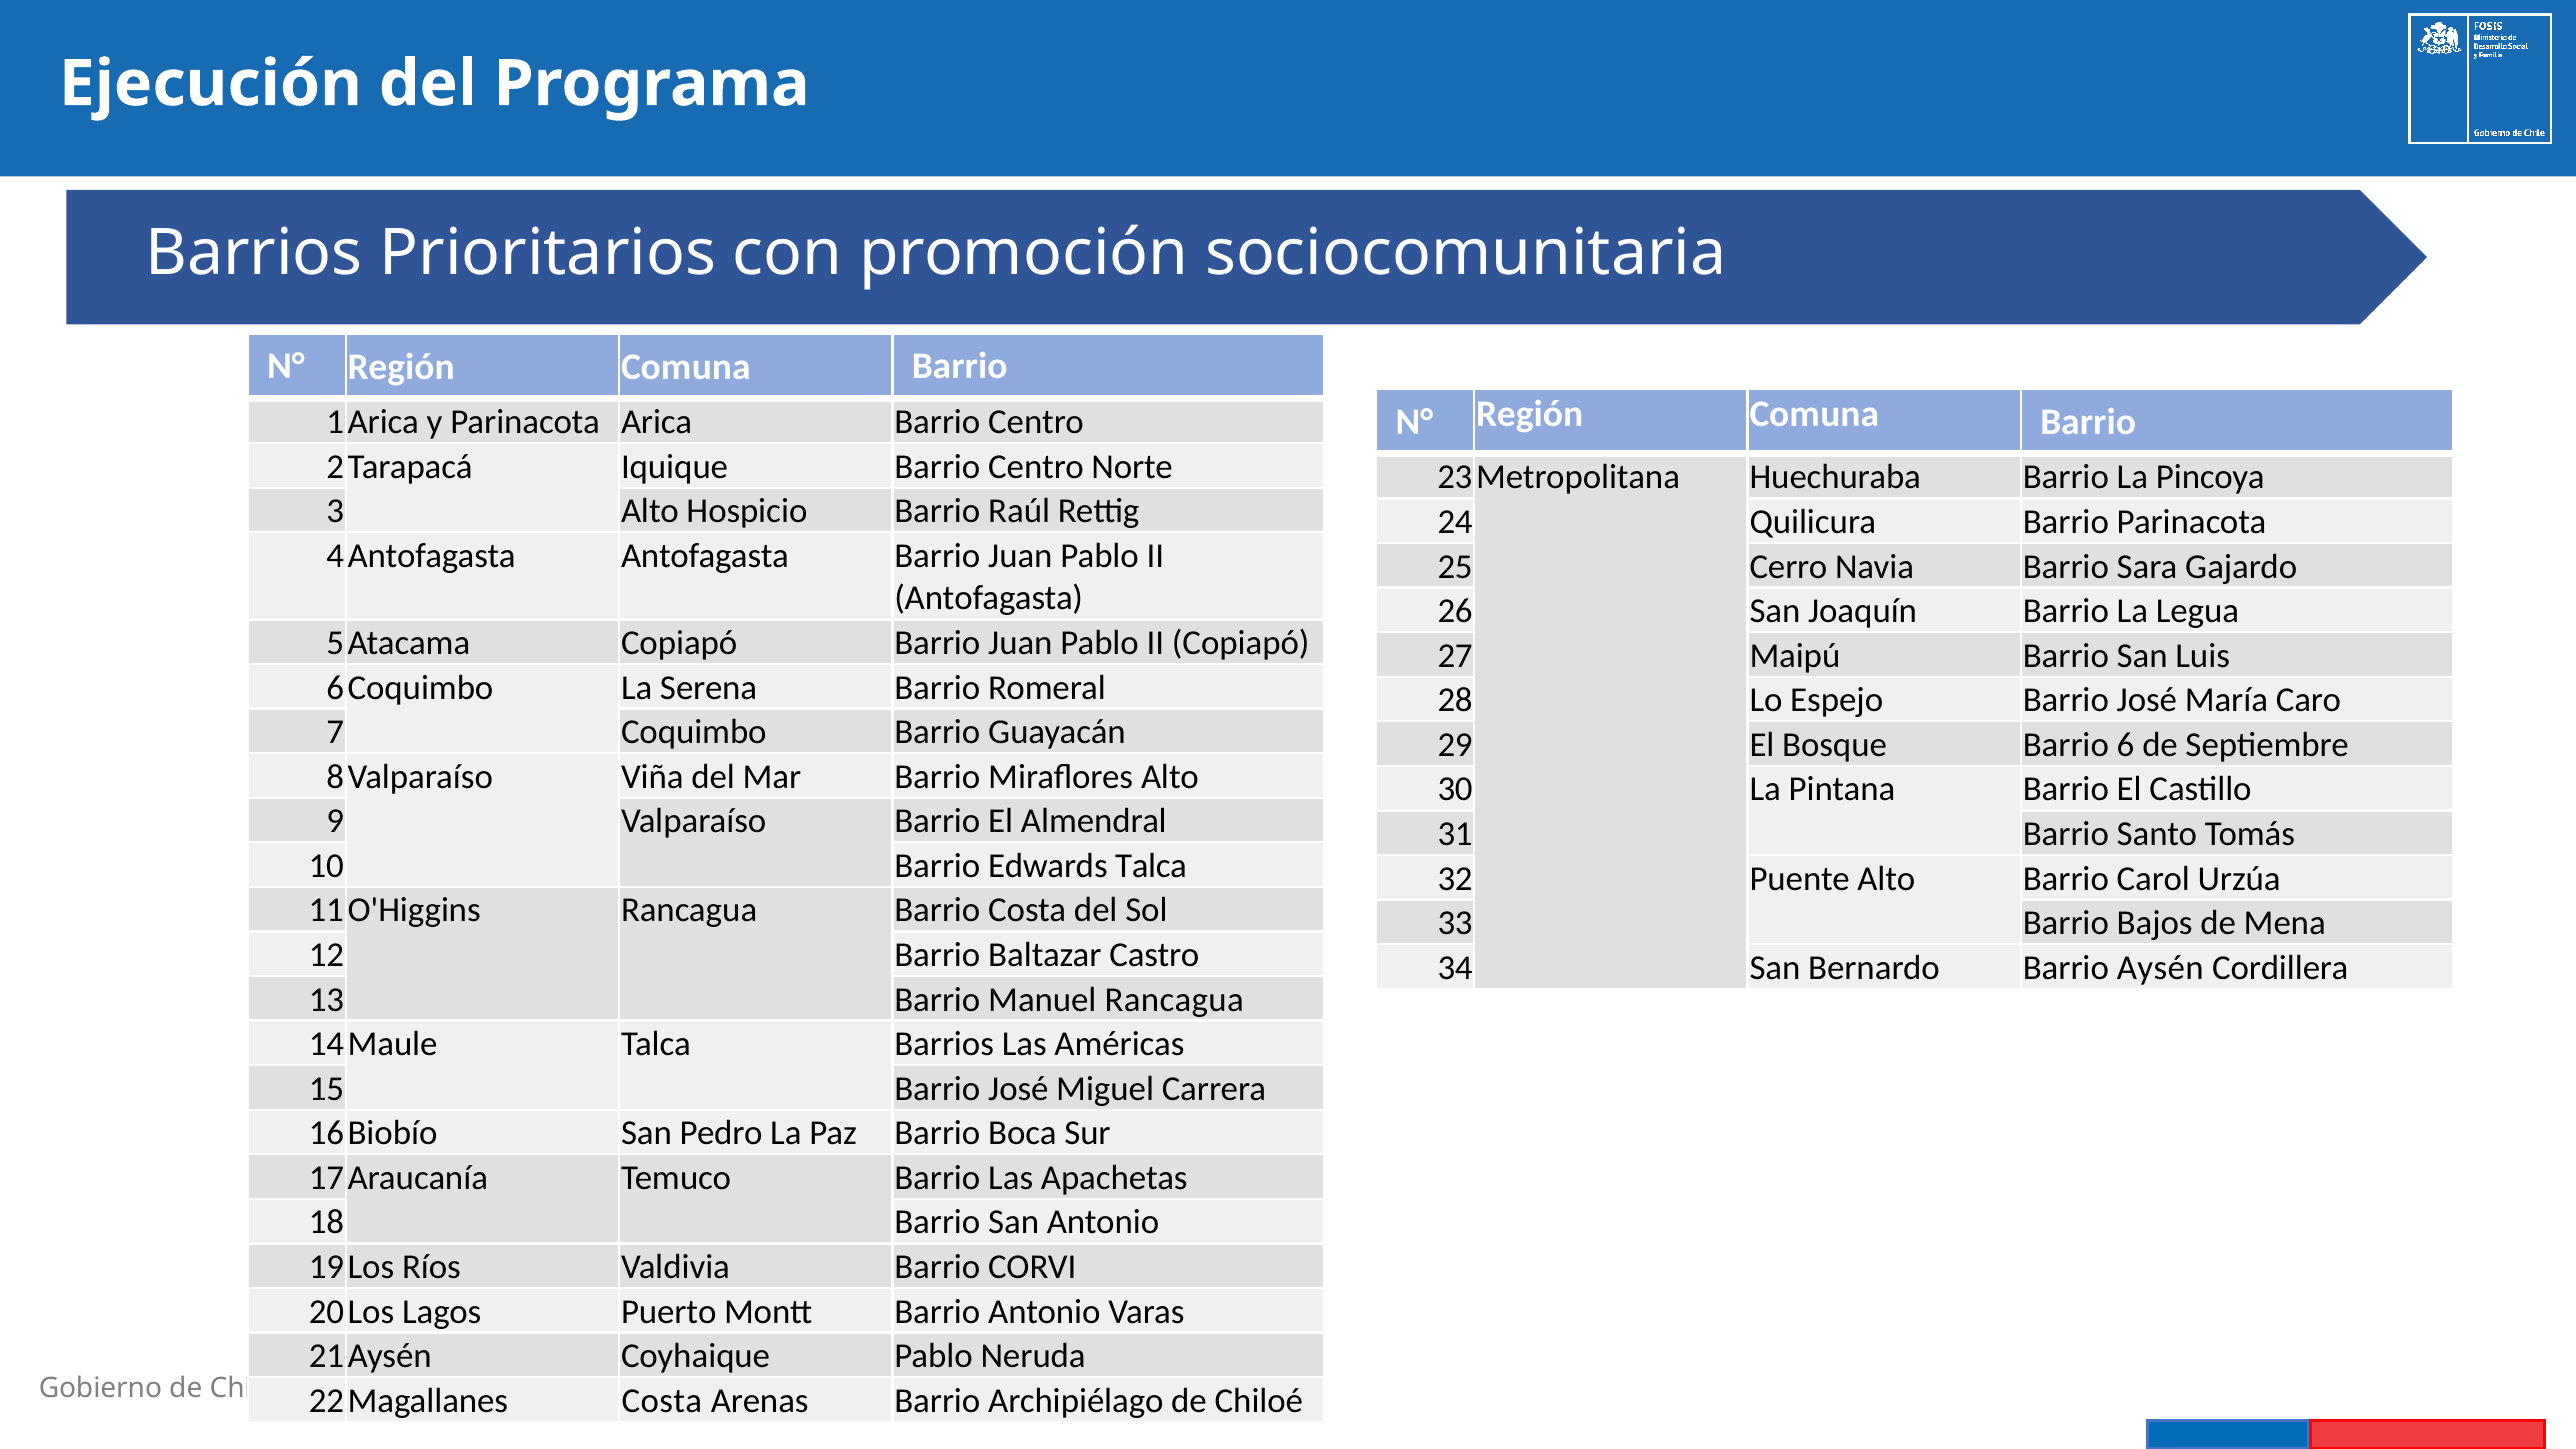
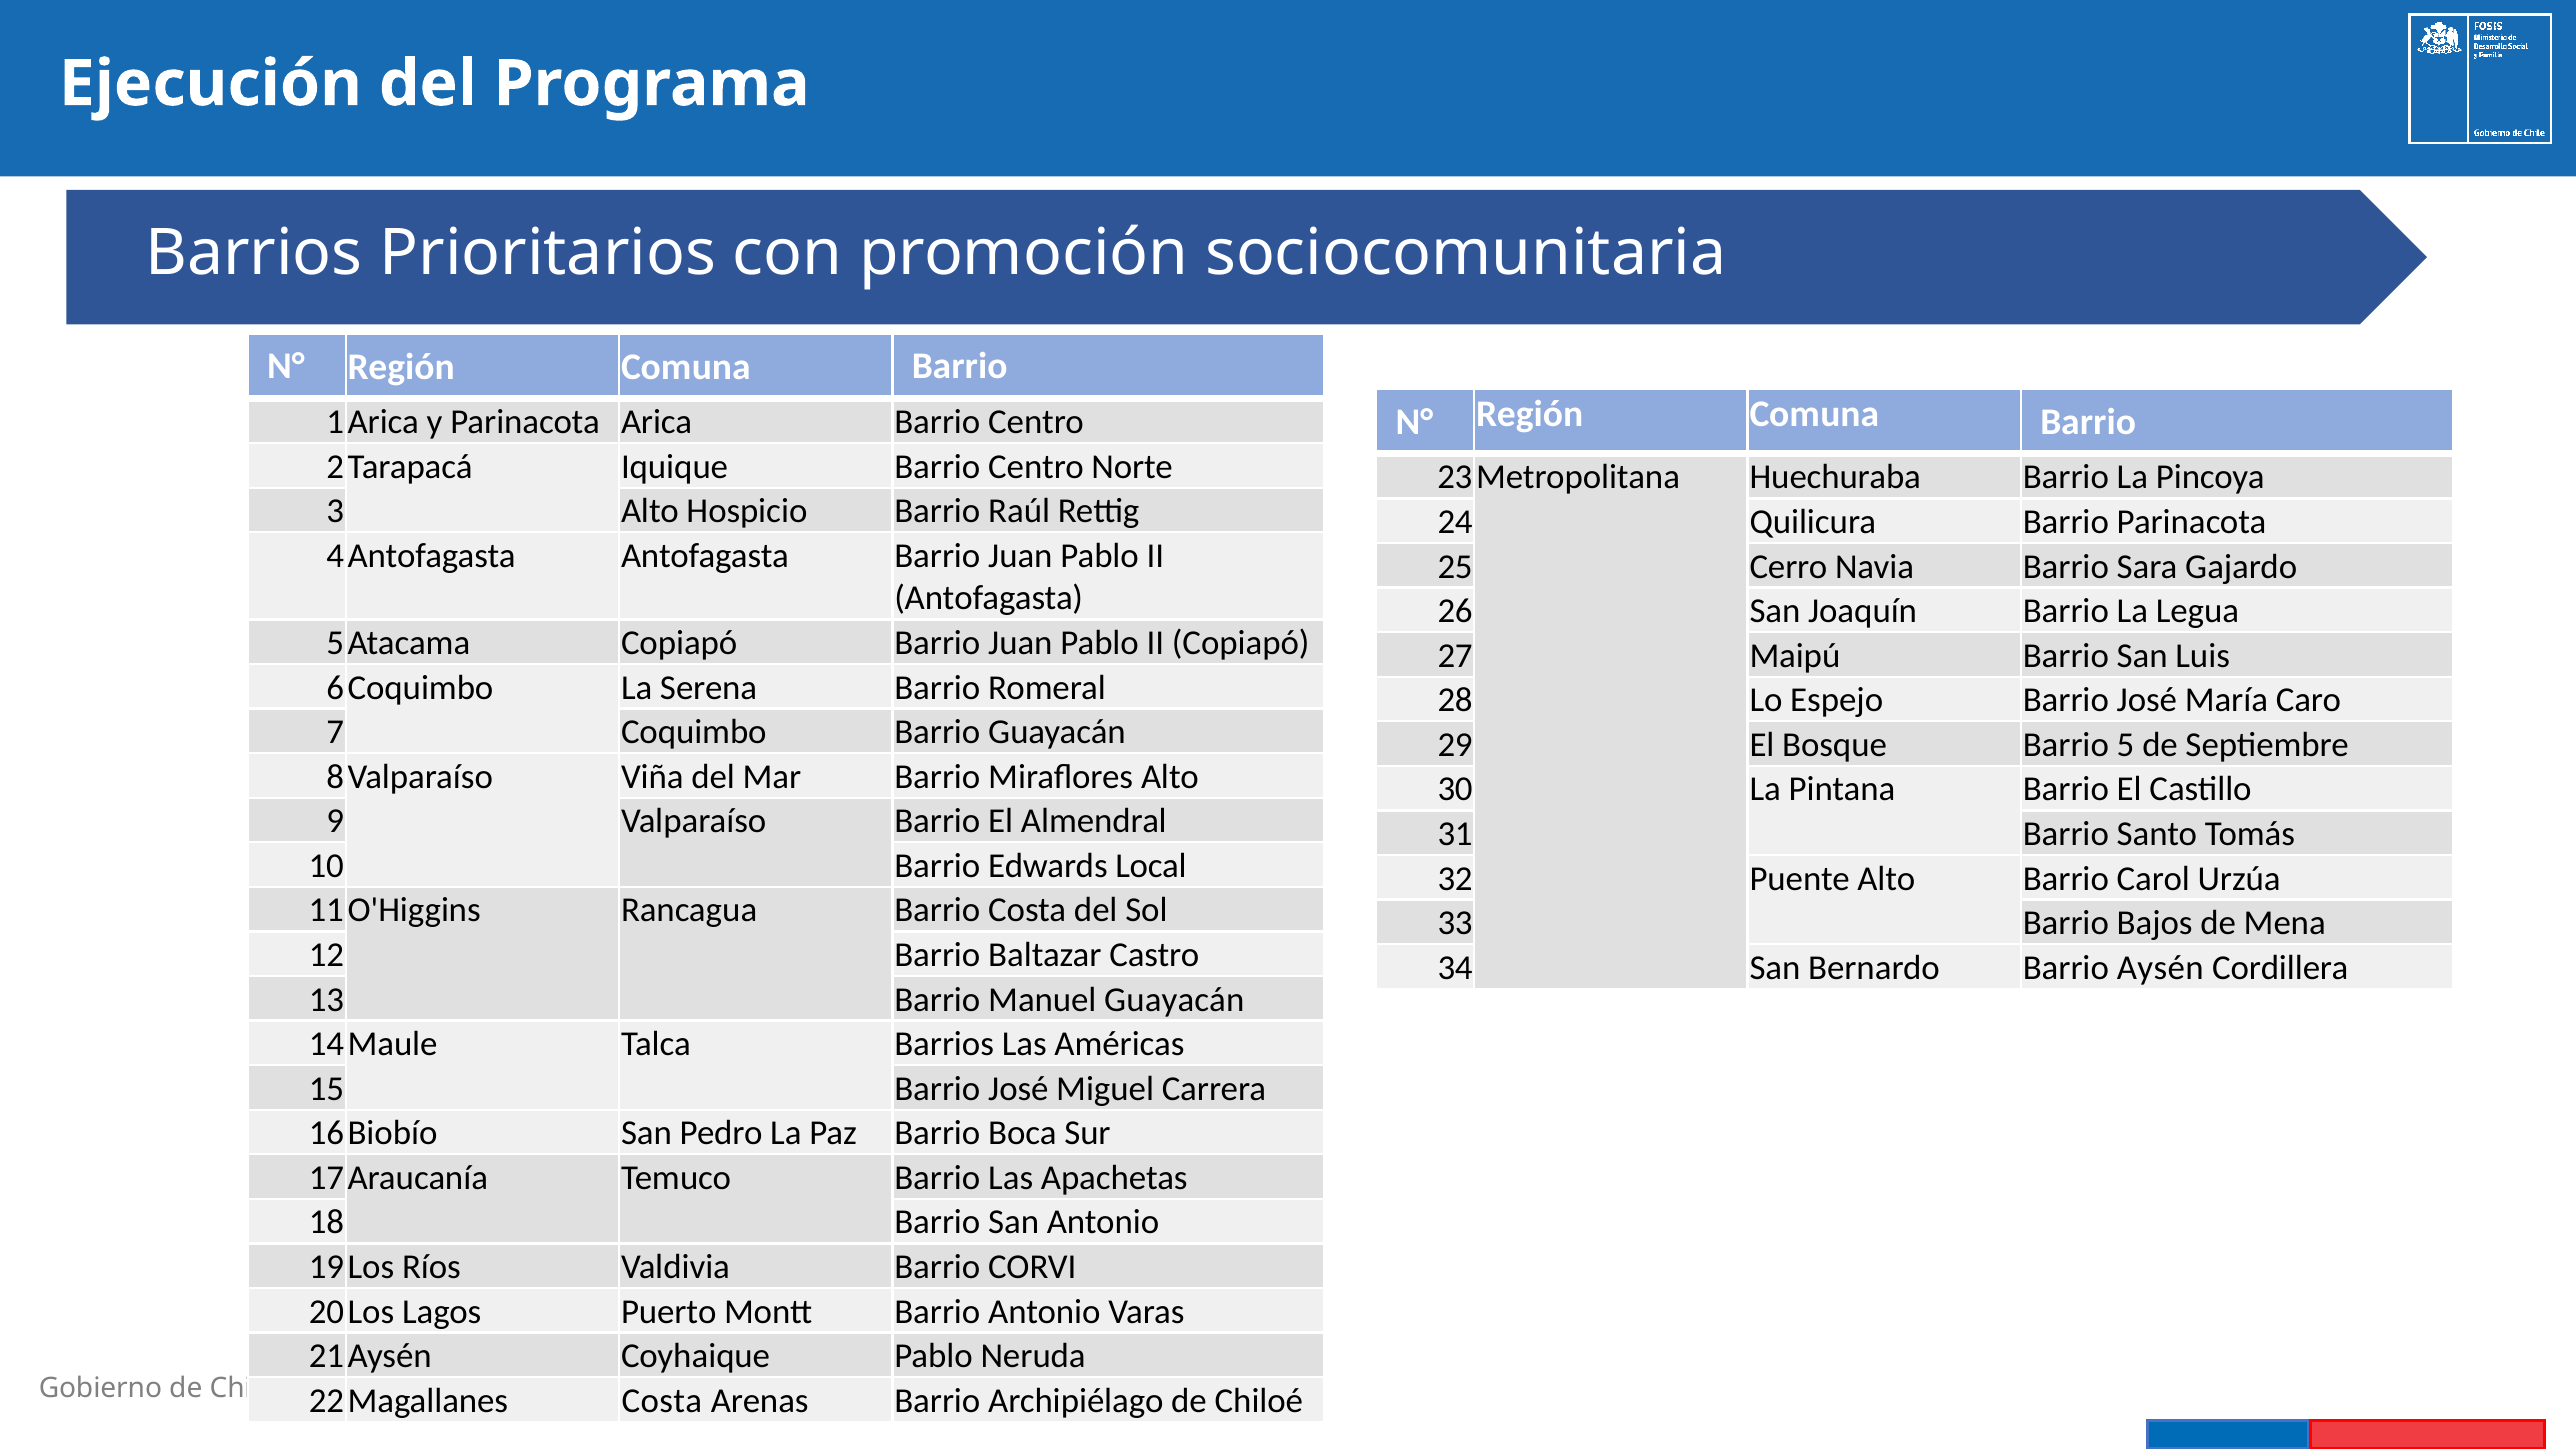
6: 6 -> 5 (2125, 745)
Edwards Talca: Talca -> Local (1151, 866)
Manuel Rancagua: Rancagua -> Guayacán (1174, 1000)
